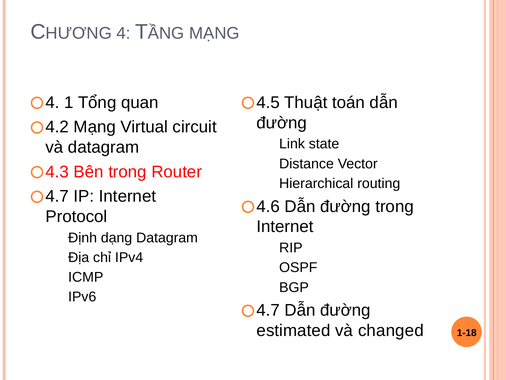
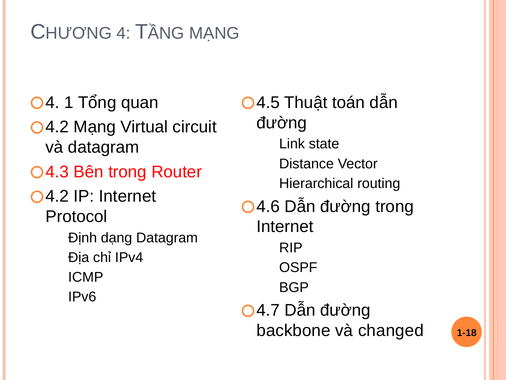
4.7: 4.7 -> 4.2 (57, 196)
estimated: estimated -> backbone (293, 330)
